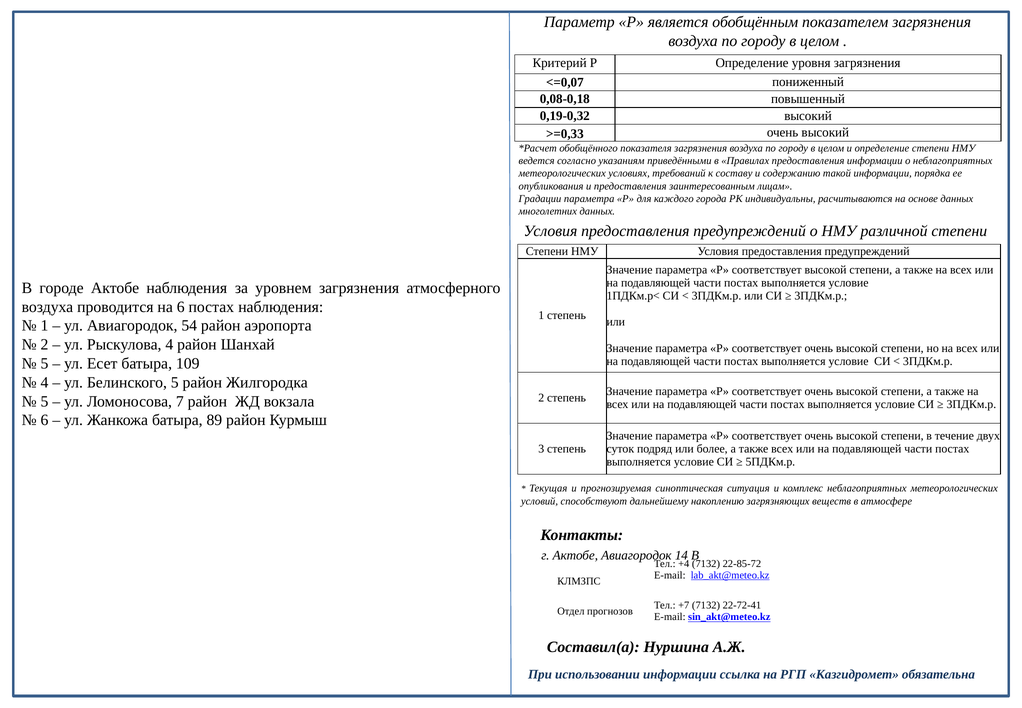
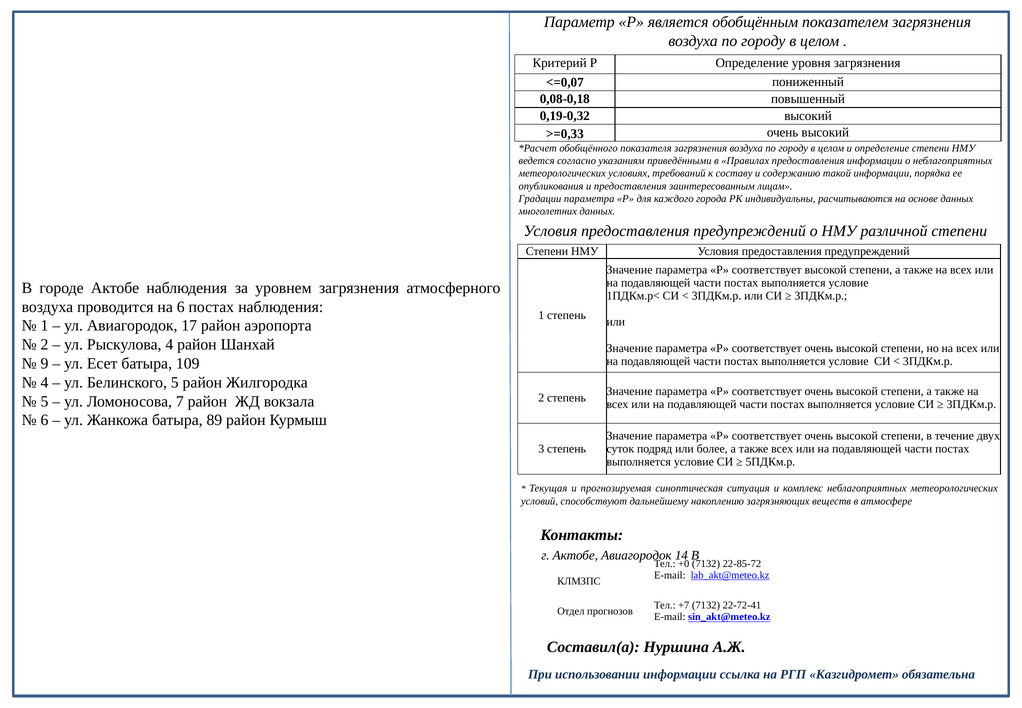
54: 54 -> 17 (189, 326)
5: 5 -> 9 (45, 363)
+4: +4 -> +0 (684, 563)
